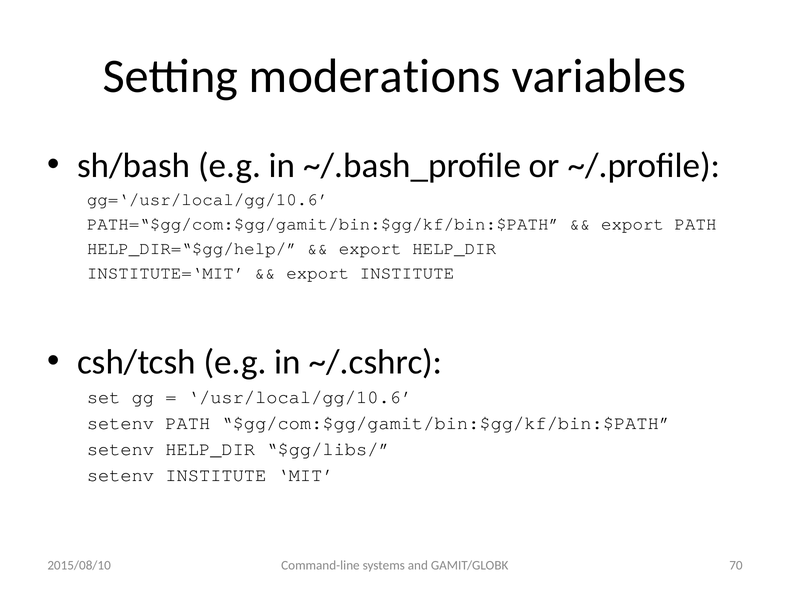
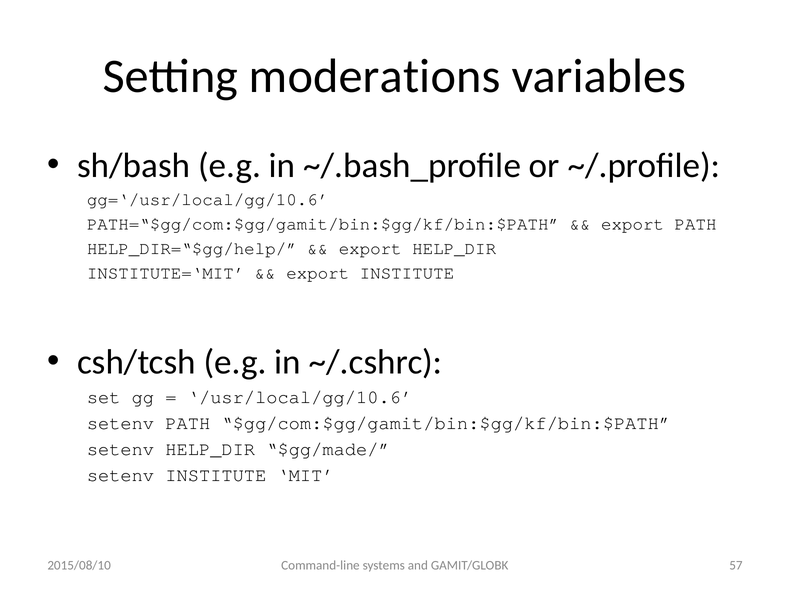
$gg/libs/: $gg/libs/ -> $gg/made/ (328, 450)
70: 70 -> 57 (736, 566)
